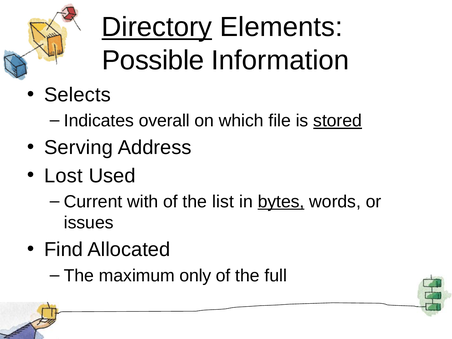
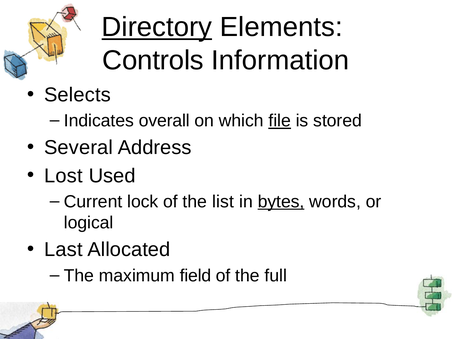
Possible: Possible -> Controls (153, 60)
file underline: none -> present (280, 121)
stored underline: present -> none (338, 121)
Serving: Serving -> Several (79, 148)
with: with -> lock (143, 202)
issues: issues -> logical (89, 223)
Find: Find -> Last (63, 250)
only: only -> field (195, 276)
